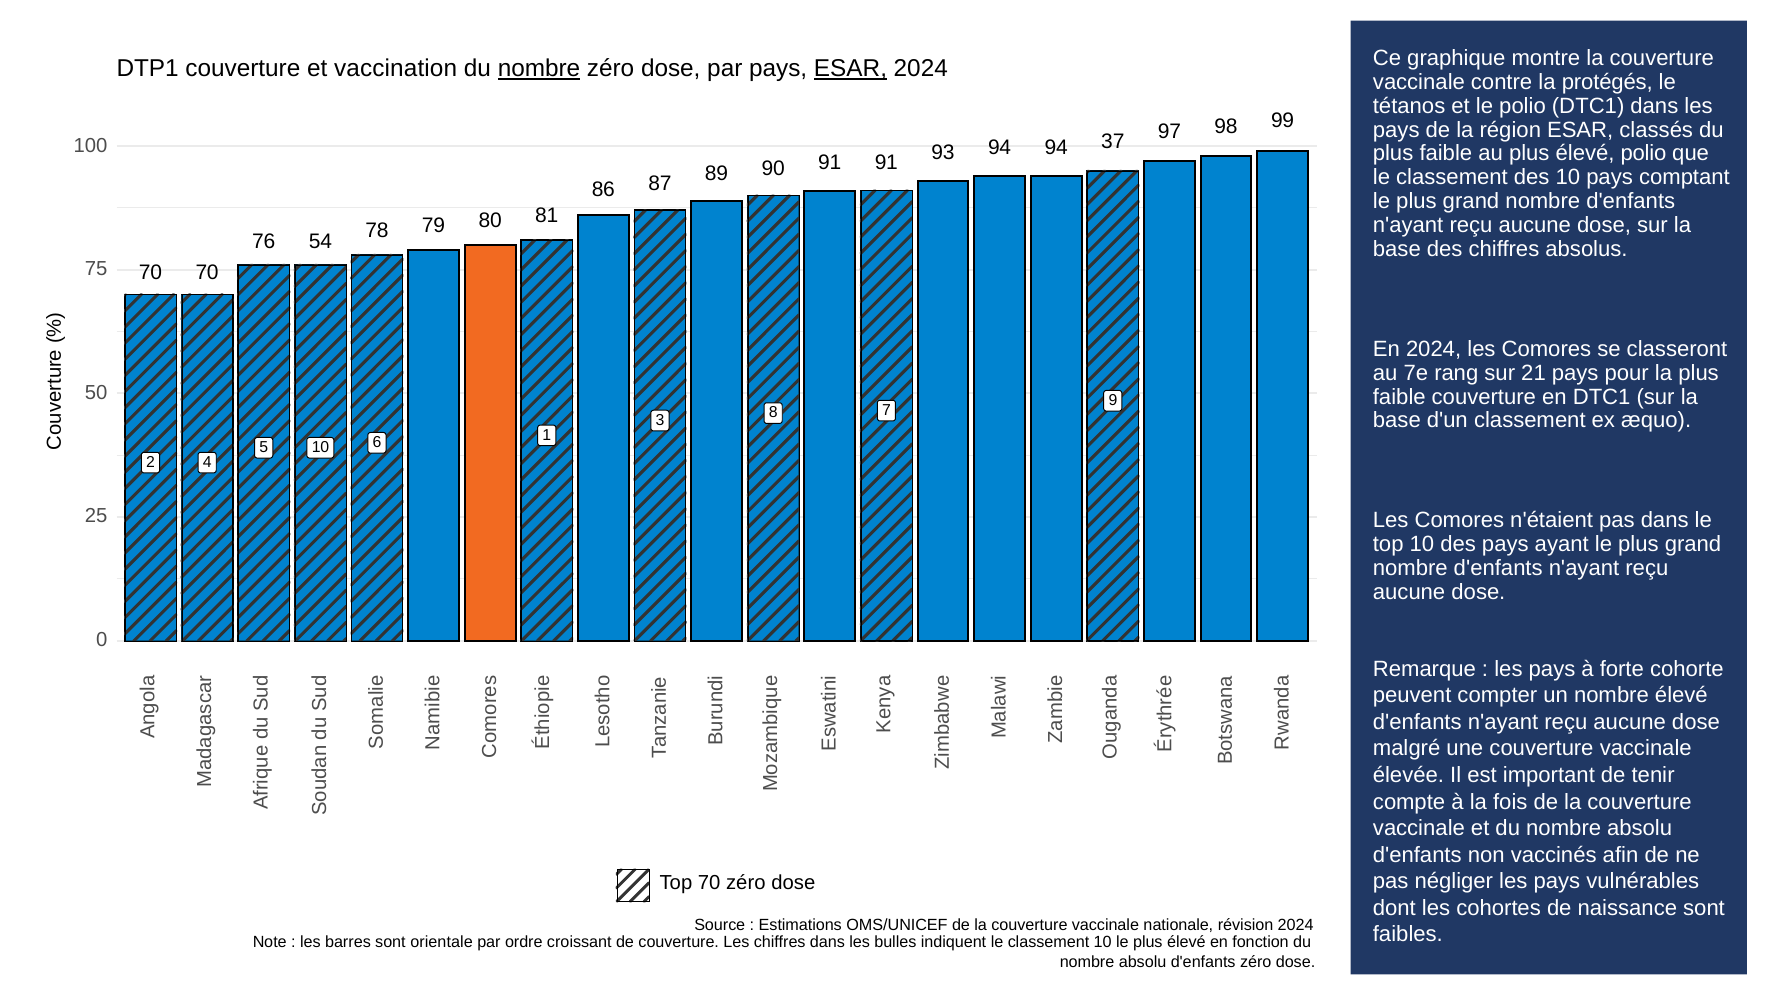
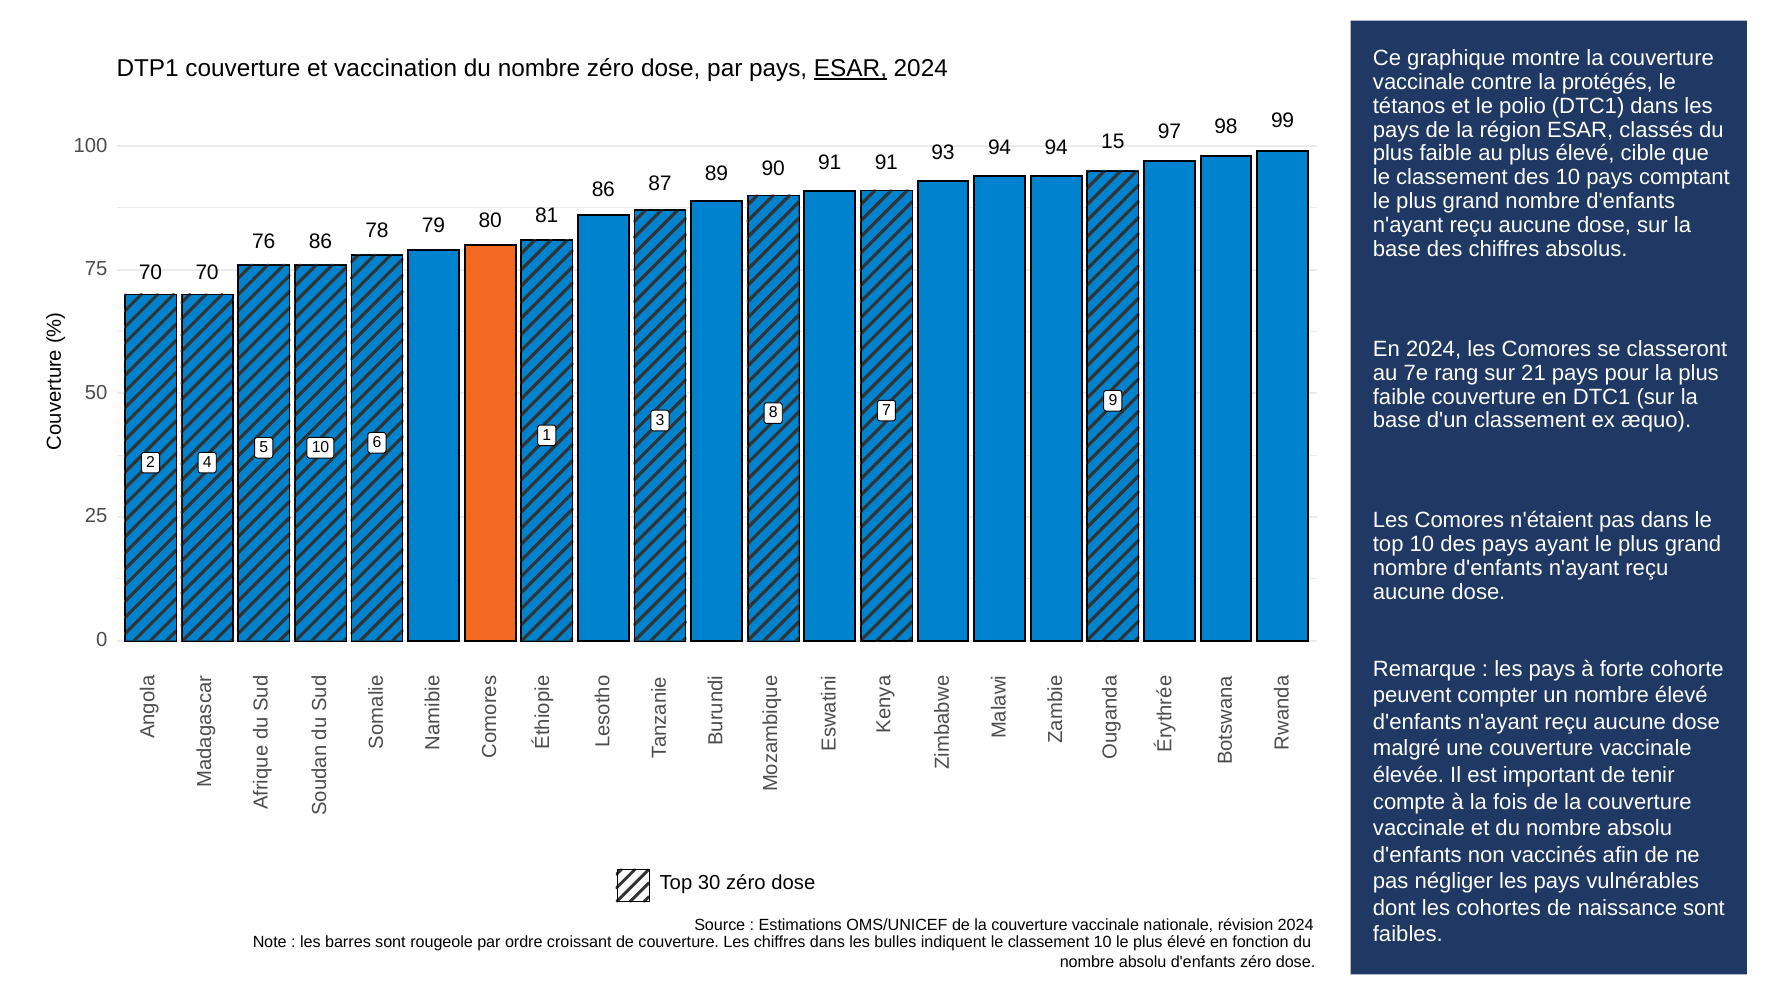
nombre underline: present -> none (539, 68)
37: 37 -> 15 (1113, 142)
élevé polio: polio -> cible (1643, 154)
76 54: 54 -> 86 (320, 241)
Top 70: 70 -> 30 (709, 883)
orientale: orientale -> rougeole (442, 943)
